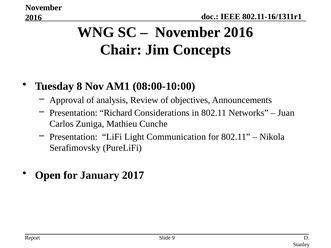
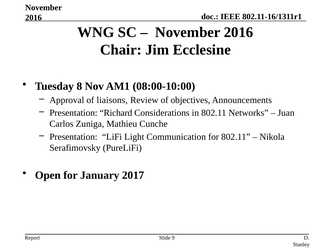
Concepts: Concepts -> Ecclesine (202, 50)
analysis: analysis -> liaisons (112, 100)
